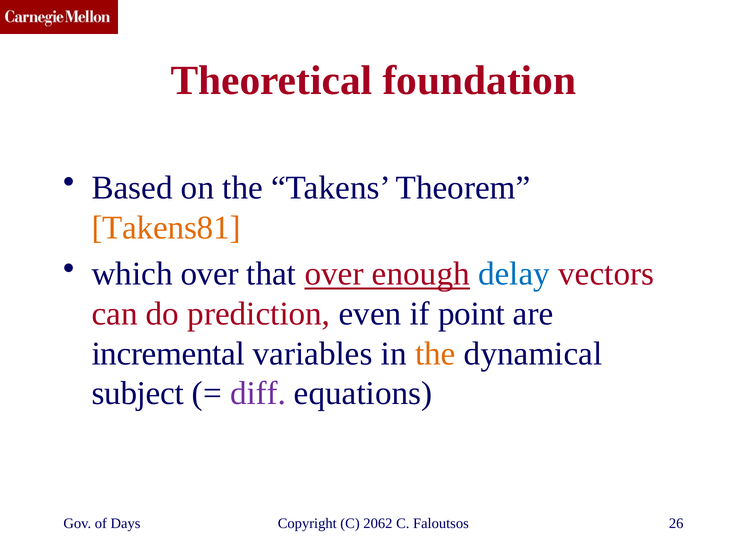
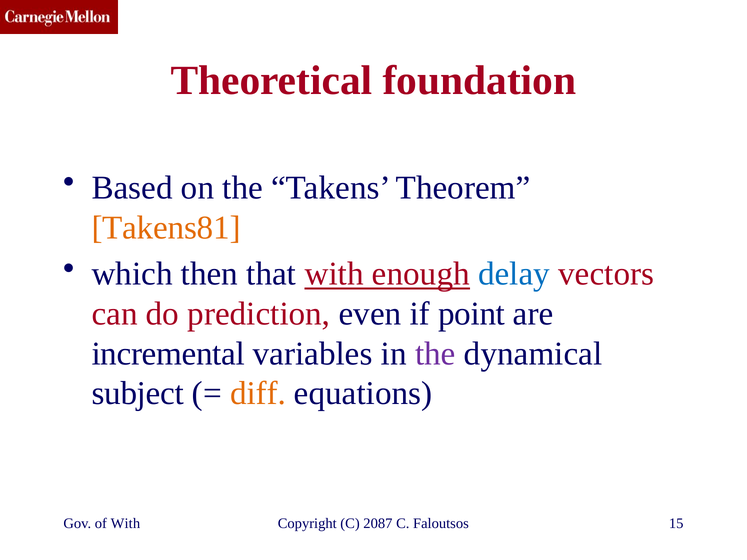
which over: over -> then (210, 274)
that over: over -> with (334, 274)
the colour: orange -> purple (435, 354)
diff colour: purple -> orange (258, 394)
of Days: Days -> With (125, 524)
2062: 2062 -> 2087 (378, 524)
26: 26 -> 15 (676, 524)
